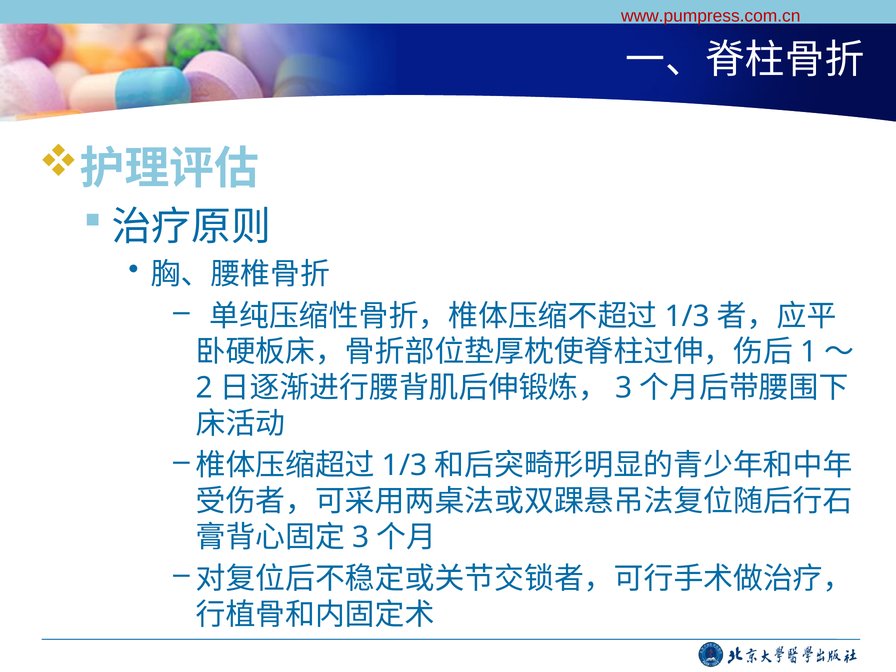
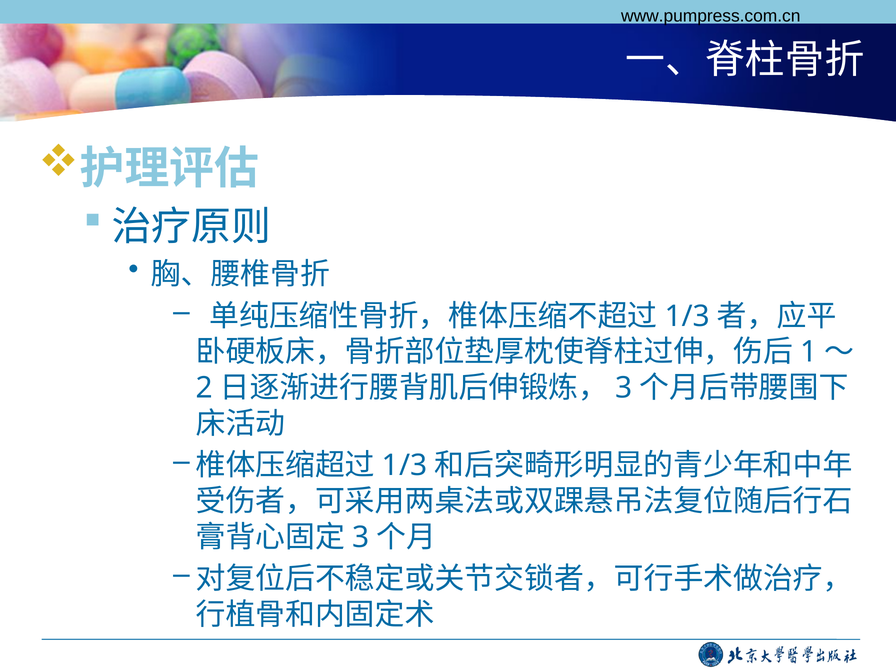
www.pumpress.com.cn colour: red -> black (711, 16)
